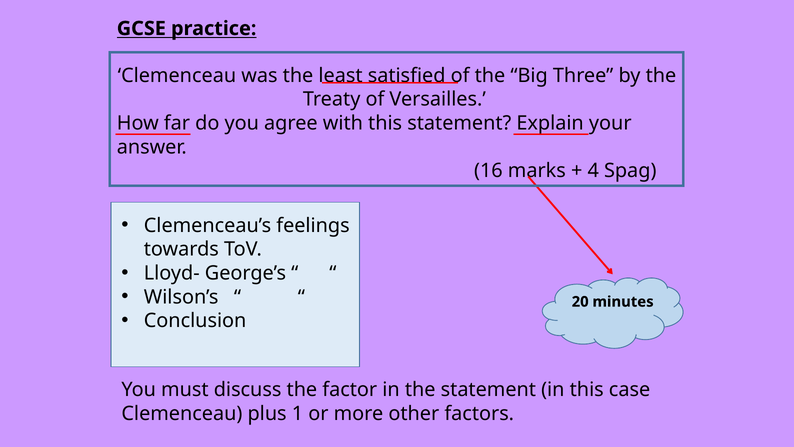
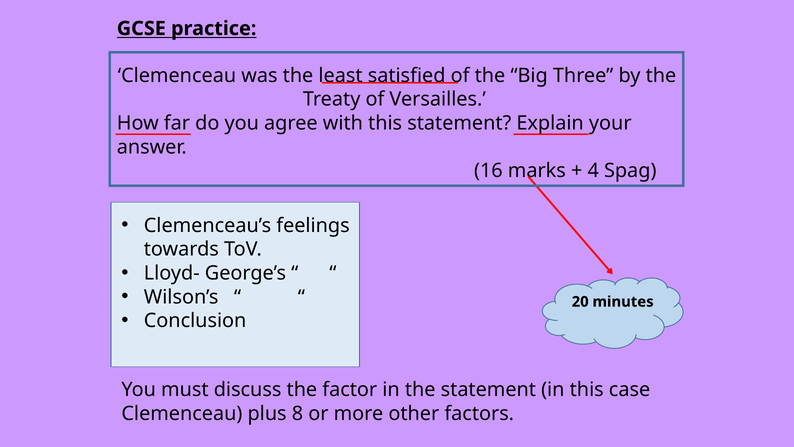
1: 1 -> 8 (297, 413)
